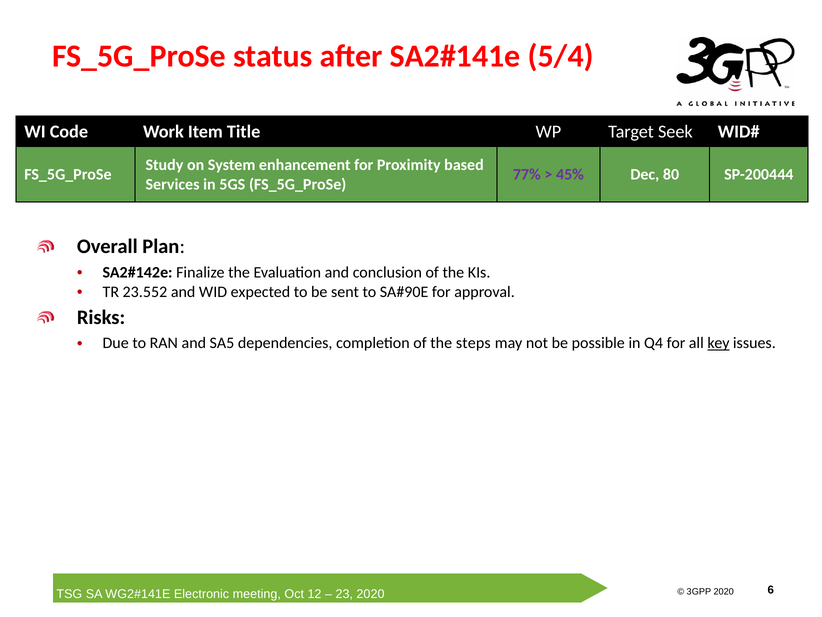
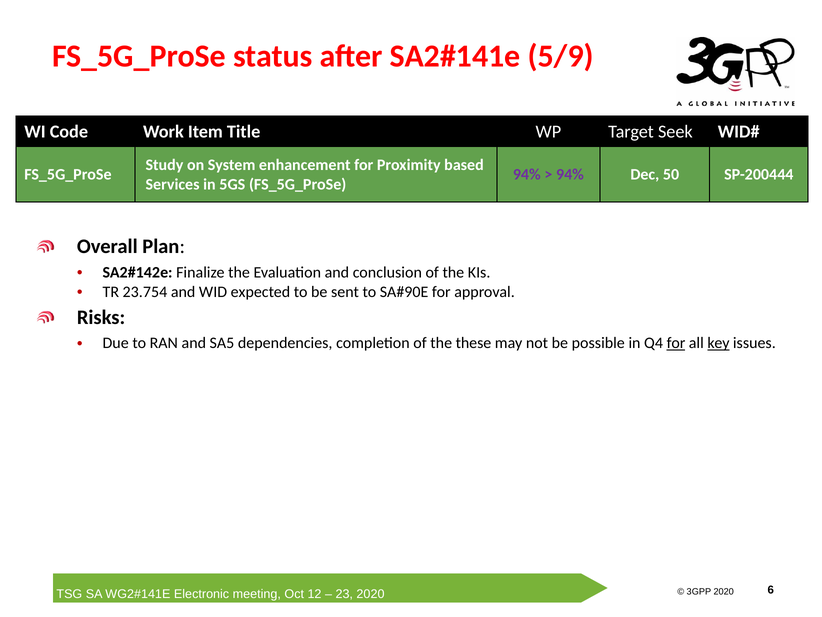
5/4: 5/4 -> 5/9 (561, 56)
77%: 77% -> 94% (527, 174)
45%: 45% -> 94% (570, 174)
80: 80 -> 50 (671, 174)
23.552: 23.552 -> 23.754 (145, 292)
steps: steps -> these (473, 343)
for underline: none -> present (676, 343)
